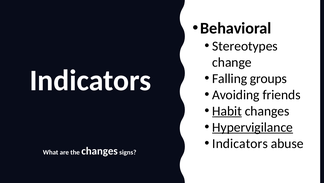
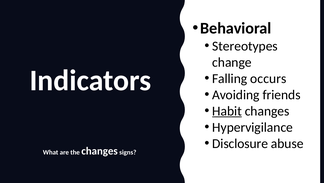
groups: groups -> occurs (268, 78)
Hypervigilance underline: present -> none (253, 127)
Indicators: Indicators -> Disclosure (240, 143)
